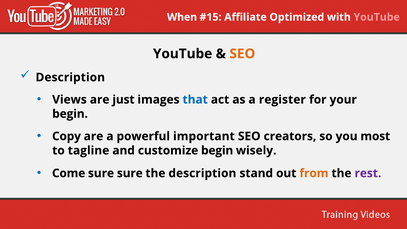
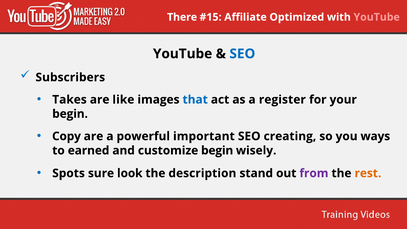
When: When -> There (182, 17)
SEO colour: orange -> blue (242, 54)
Description: Description -> Subscribers (70, 77)
Views: Views -> Takes (69, 100)
just: just -> like (123, 100)
creators: creators -> creating (290, 136)
most: most -> ways (375, 136)
tagline: tagline -> earned (89, 150)
Come: Come -> Spots (69, 173)
sure sure: sure -> look (130, 173)
from colour: orange -> purple (314, 173)
rest colour: purple -> orange (368, 173)
